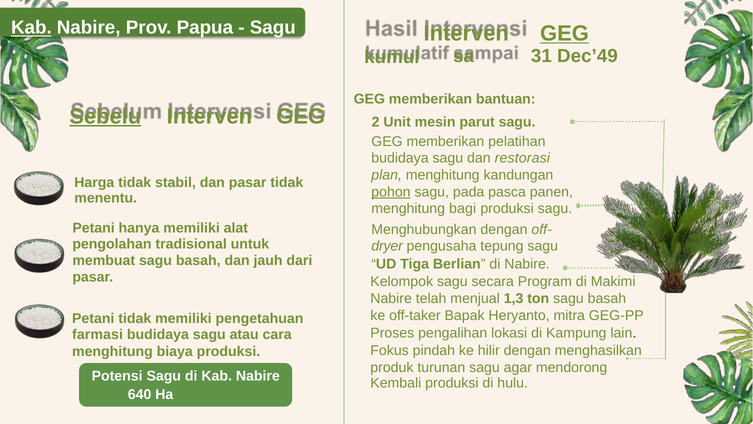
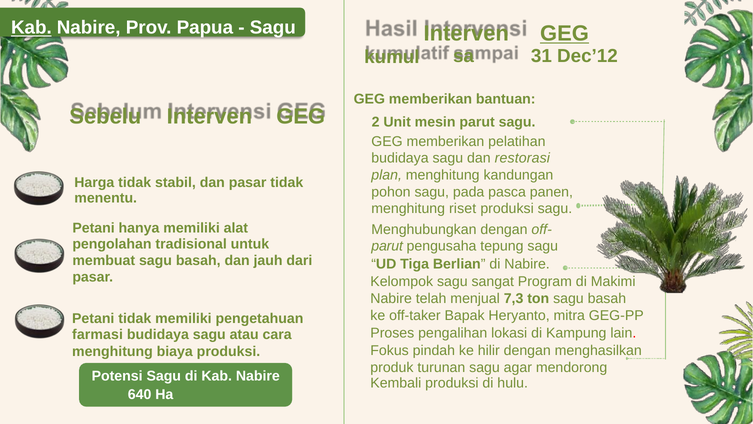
Dec’49: Dec’49 -> Dec’12 (587, 56)
Sebelu underline: present -> none (105, 116)
pohon underline: present -> none (391, 192)
bagi: bagi -> riset (463, 209)
dryer: dryer -> parut (387, 246)
secara: secara -> sangat (493, 282)
1,3: 1,3 -> 7,3 (514, 298)
